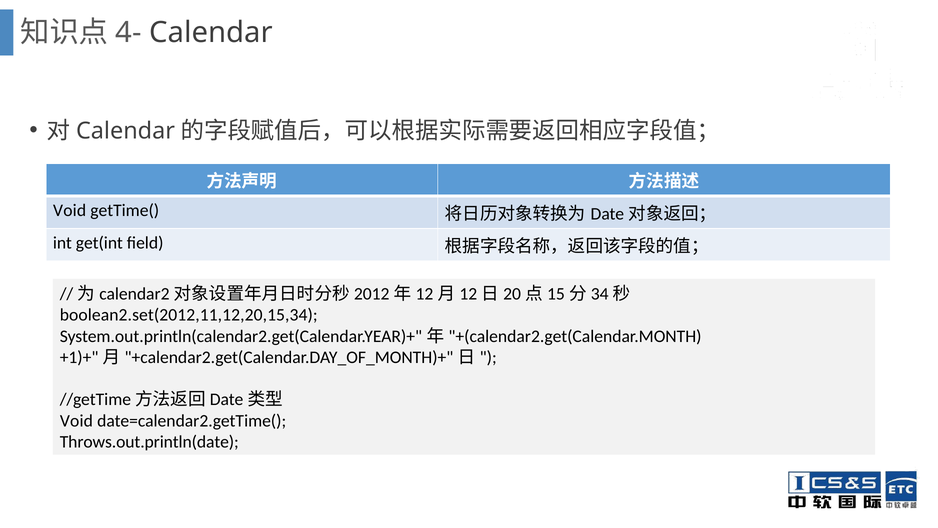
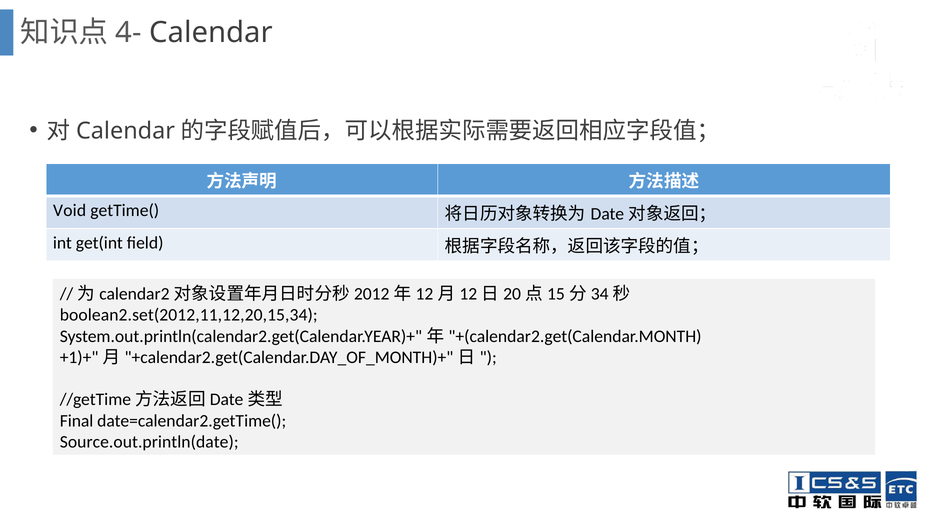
Void: Void -> Final (77, 420)
Throws.out.println(date: Throws.out.println(date -> Source.out.println(date (149, 442)
